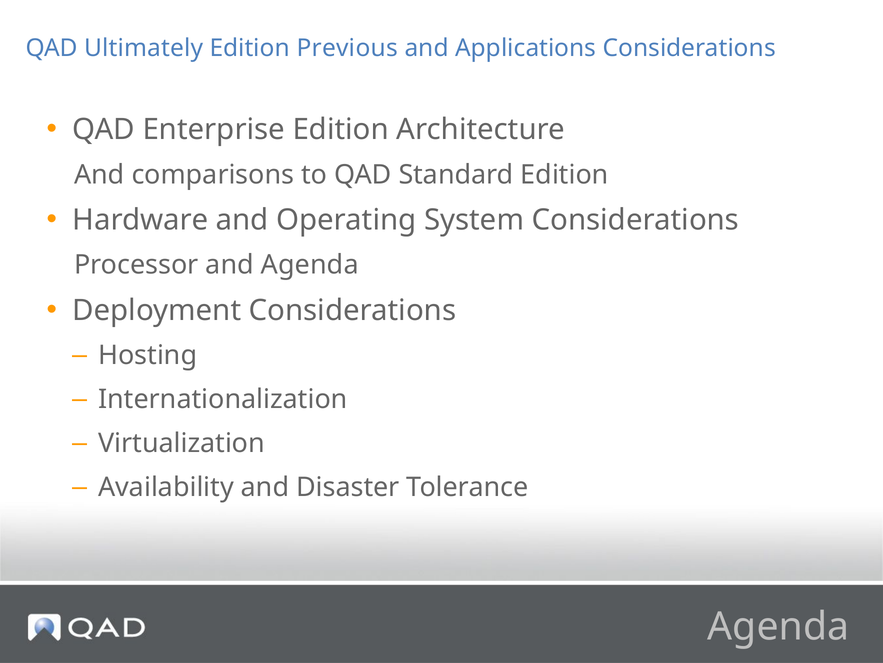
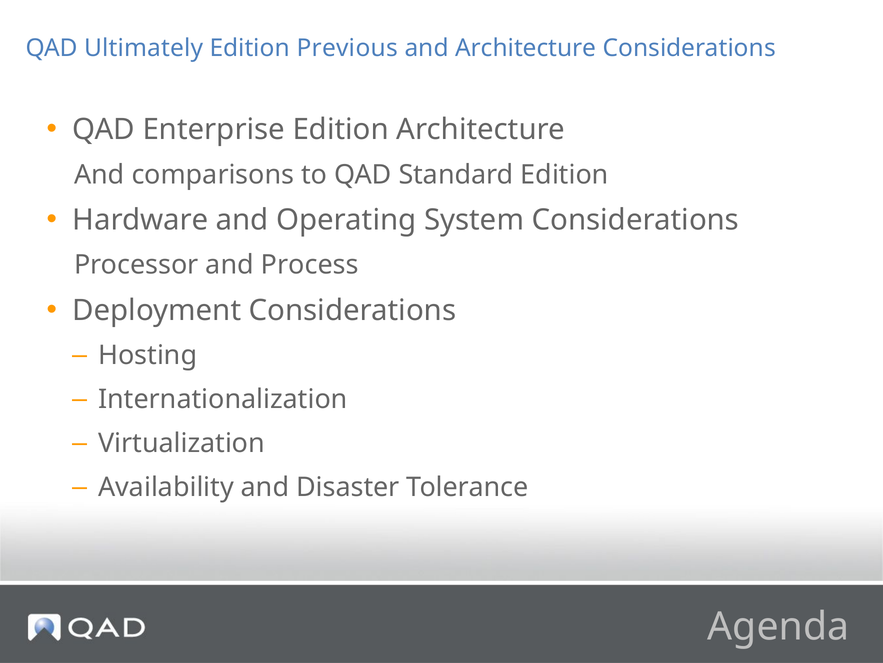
and Applications: Applications -> Architecture (526, 48)
and Agenda: Agenda -> Process (310, 265)
